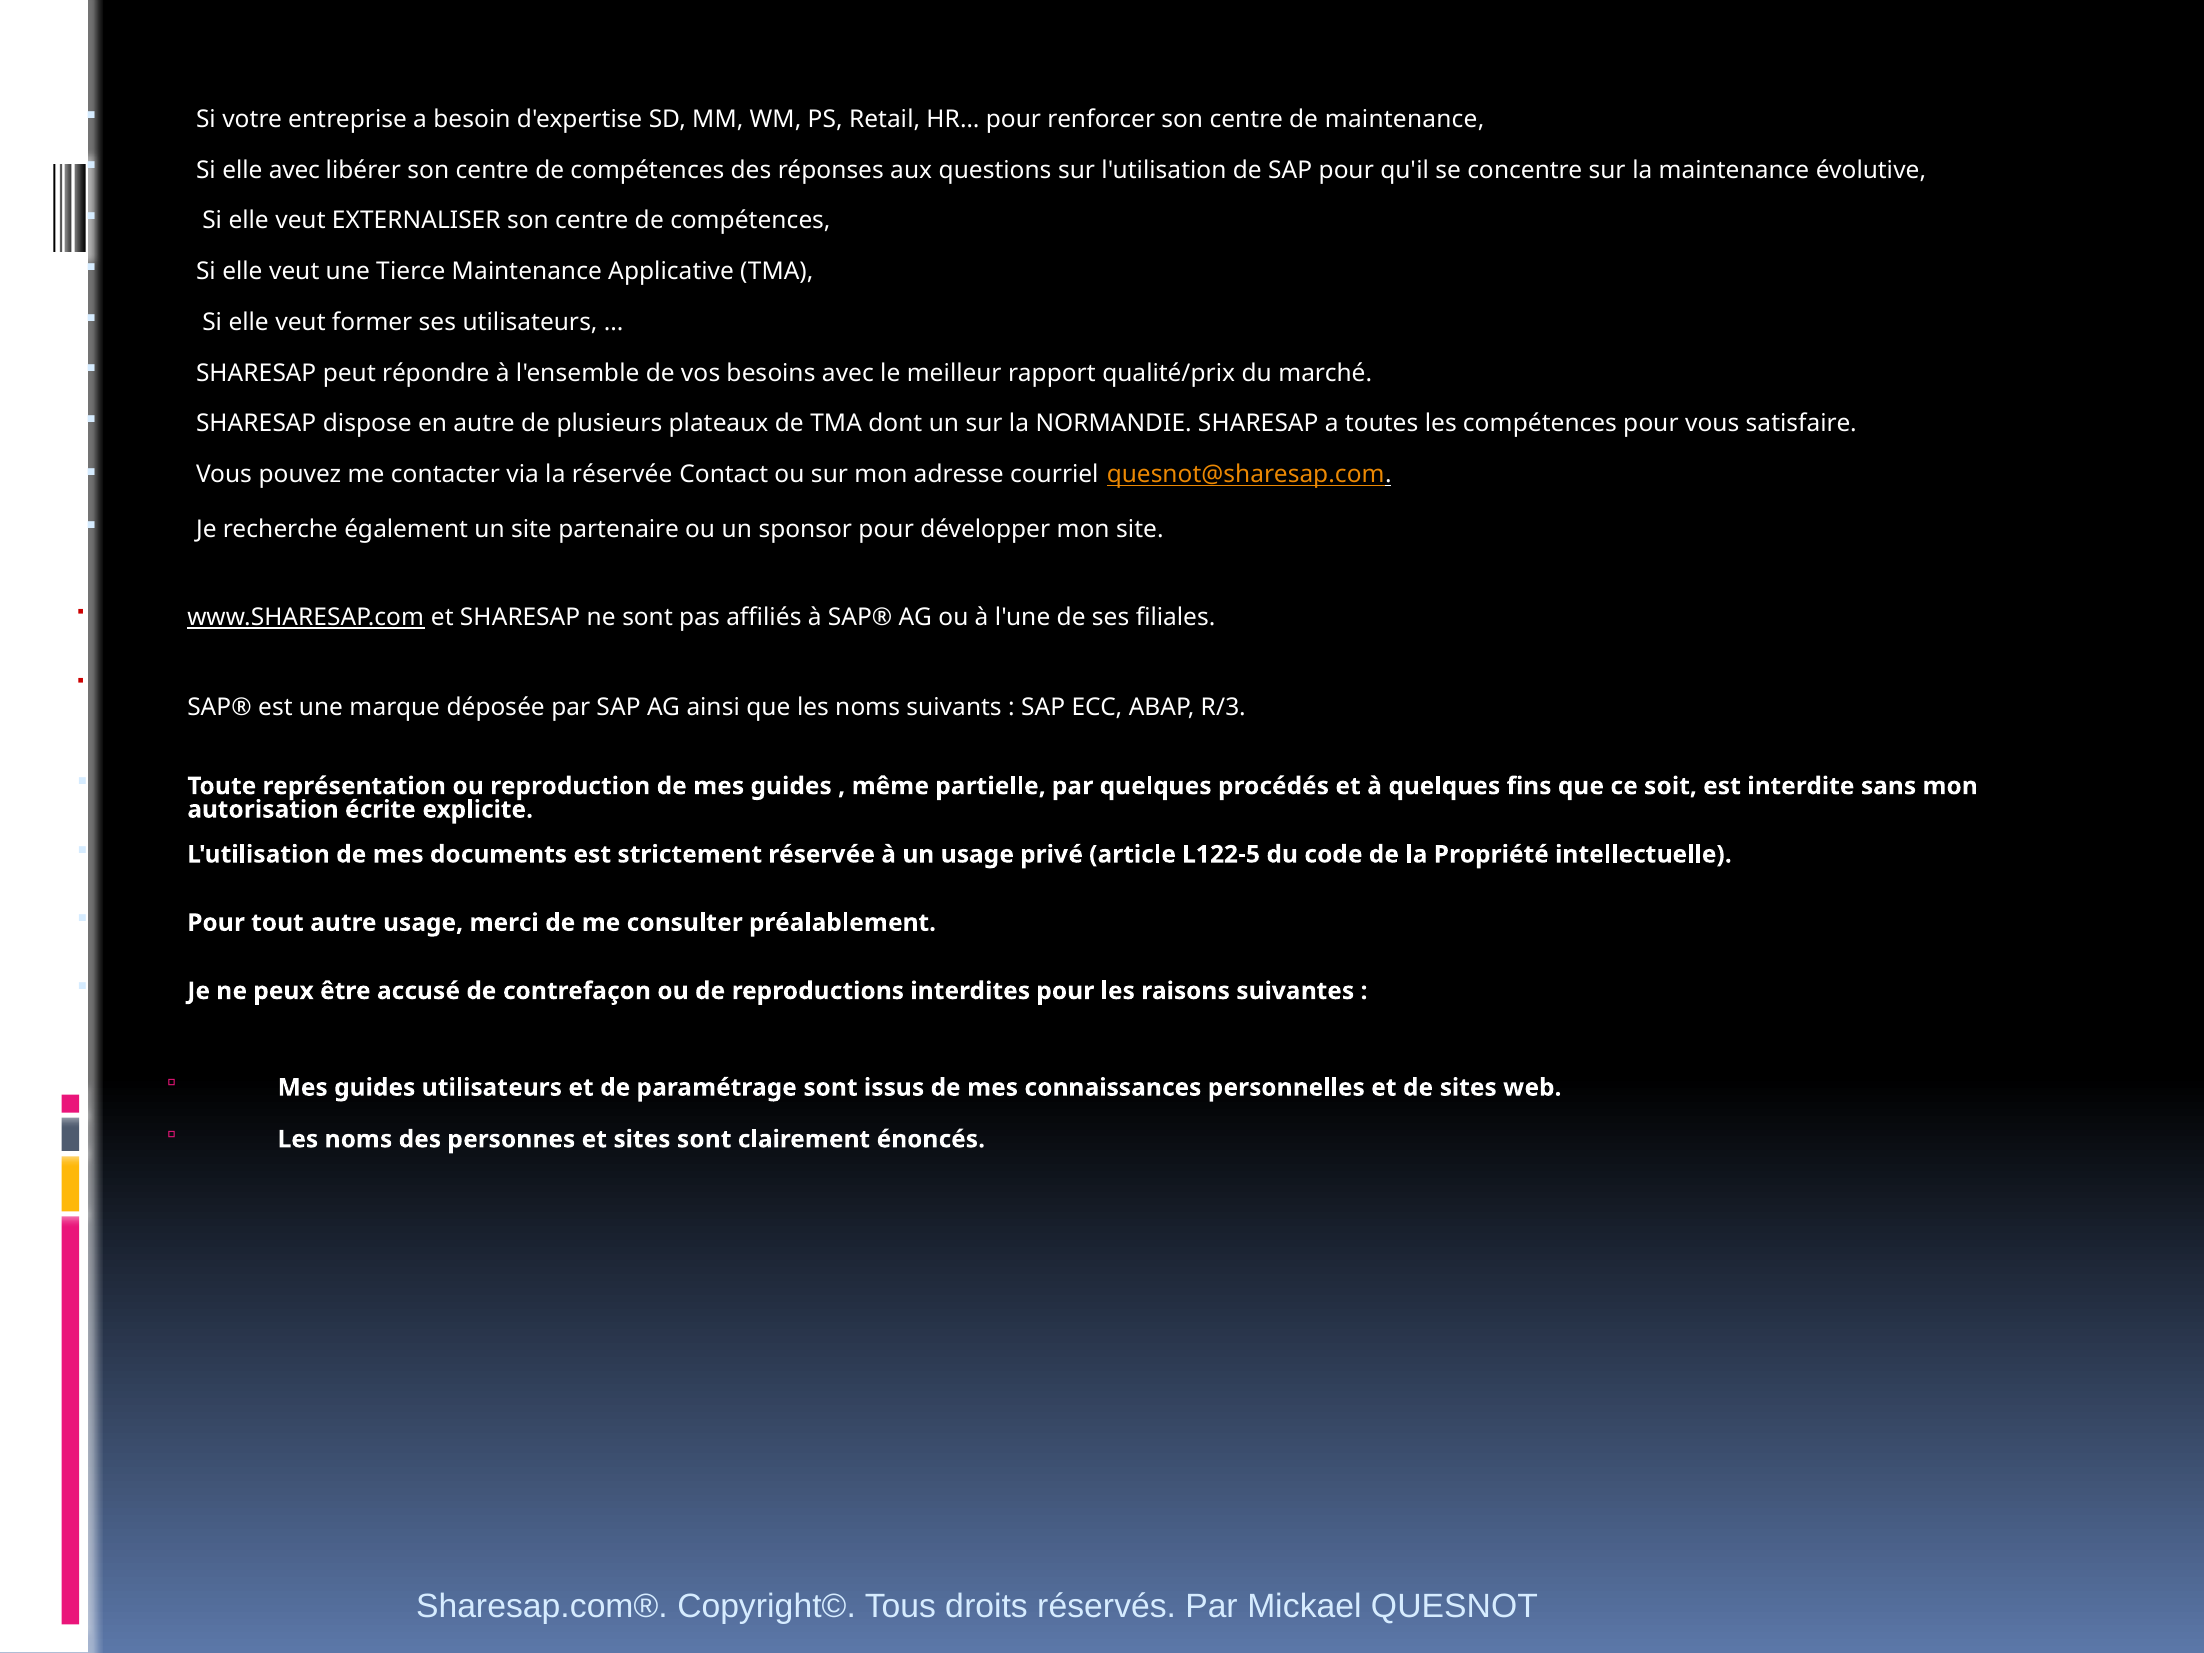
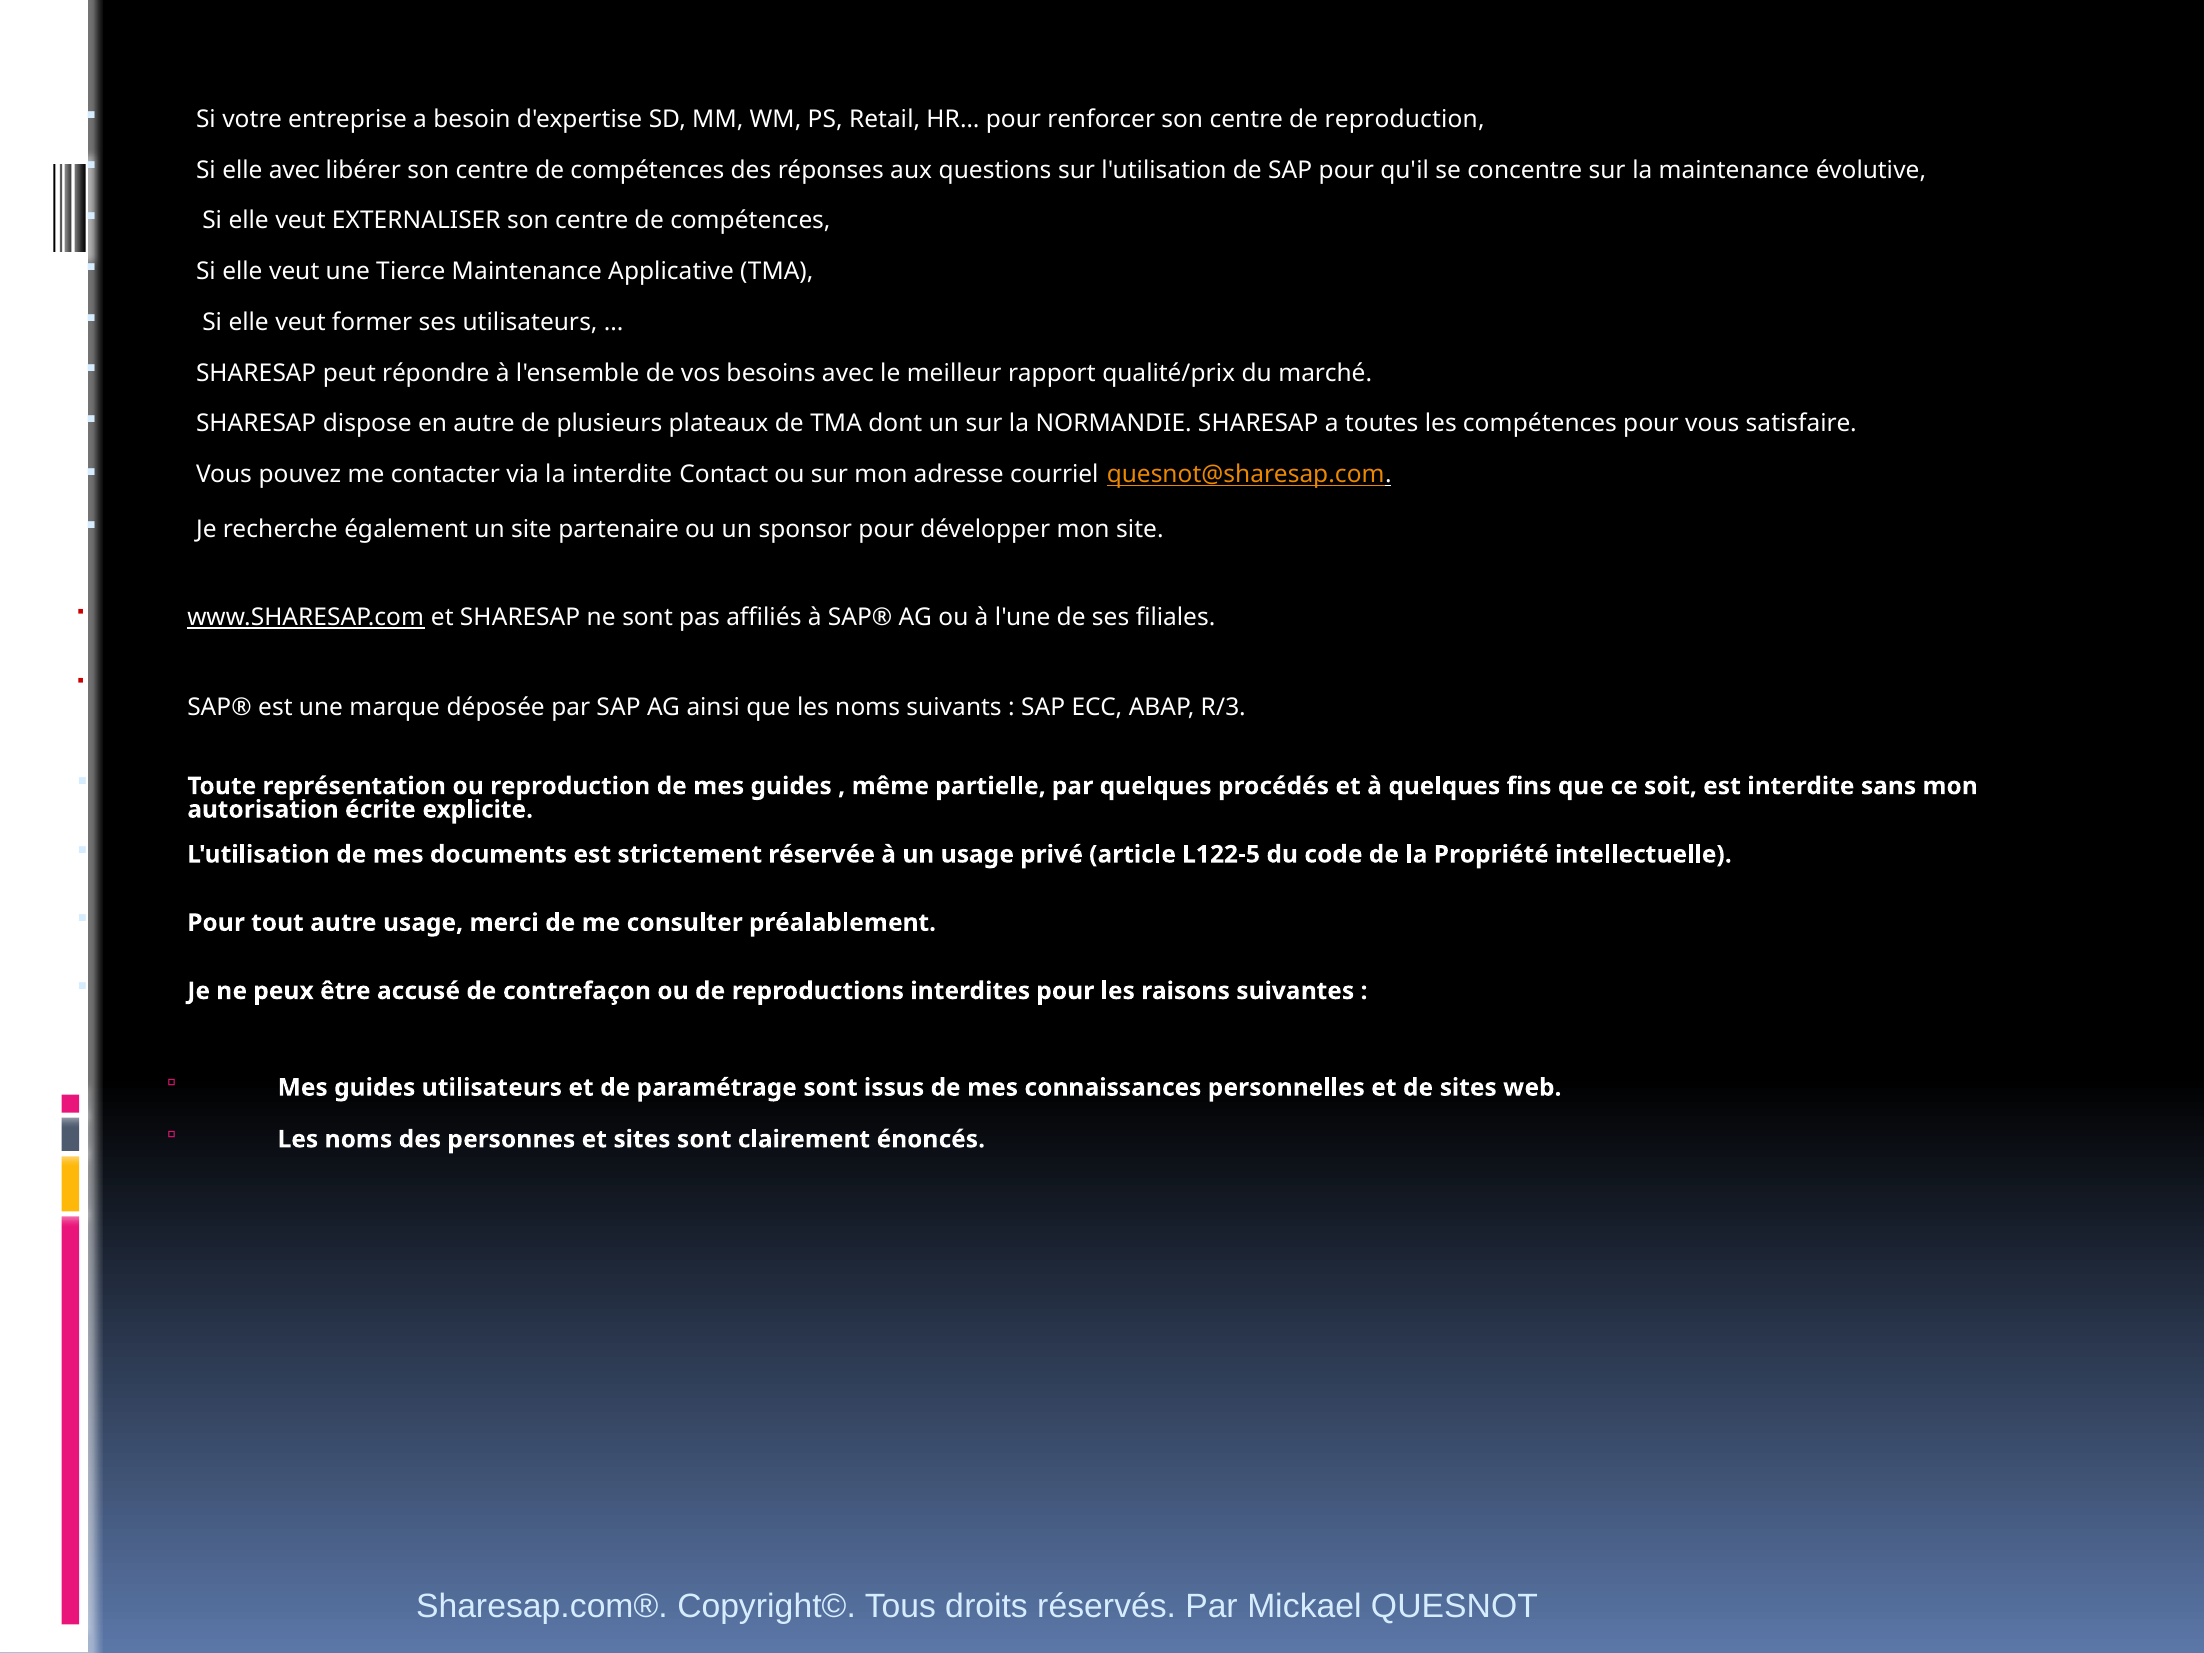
de maintenance: maintenance -> reproduction (1405, 119)
la réservée: réservée -> interdite (622, 475)
